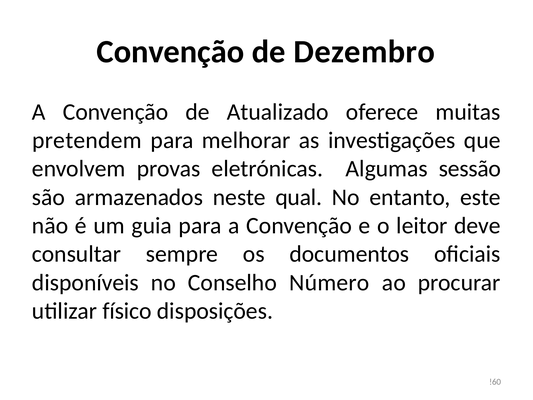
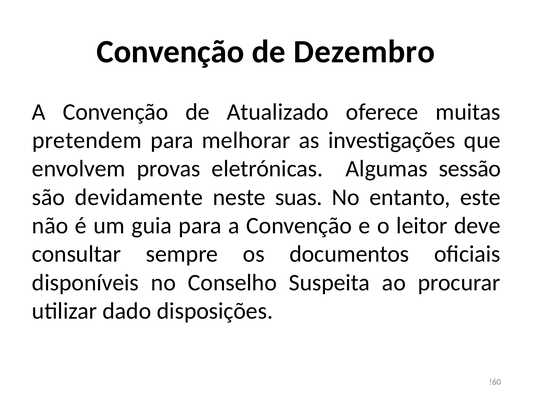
armazenados: armazenados -> devidamente (139, 197)
qual: qual -> suas (299, 197)
Número: Número -> Suspeita (329, 282)
físico: físico -> dado (127, 311)
